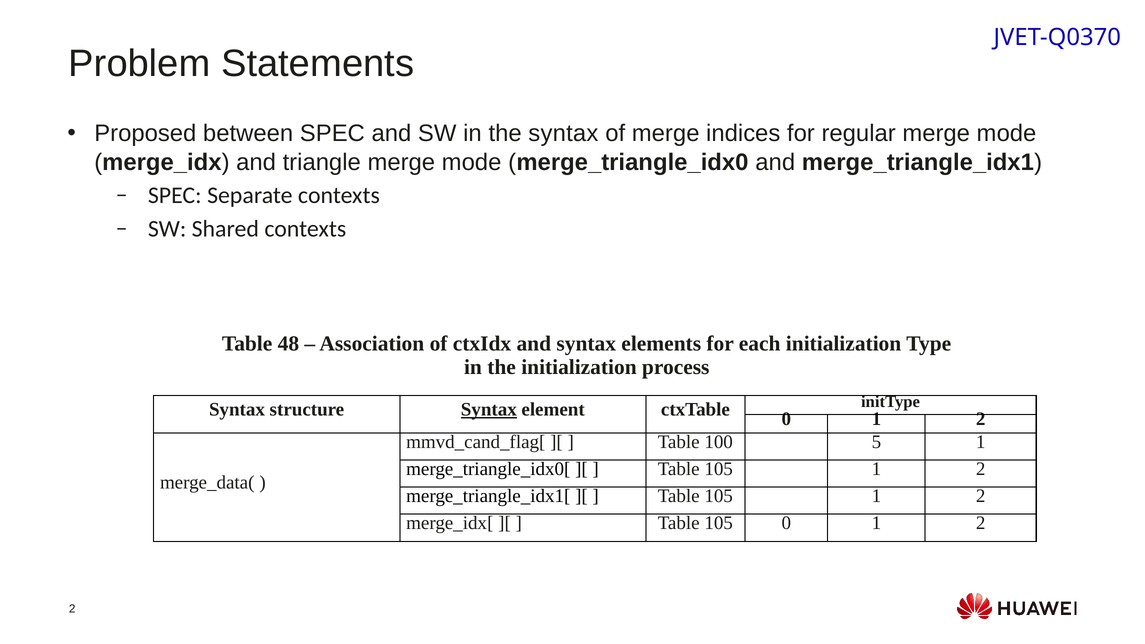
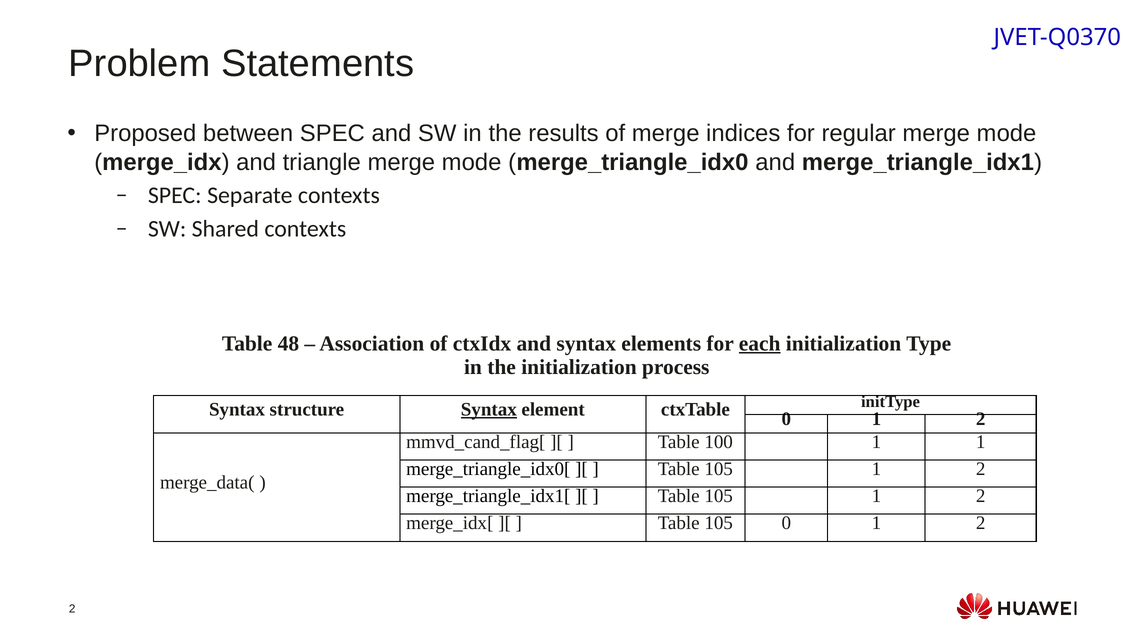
the syntax: syntax -> results (563, 133)
each underline: none -> present (760, 344)
100 5: 5 -> 1 (876, 442)
